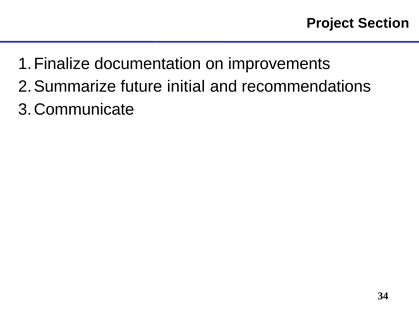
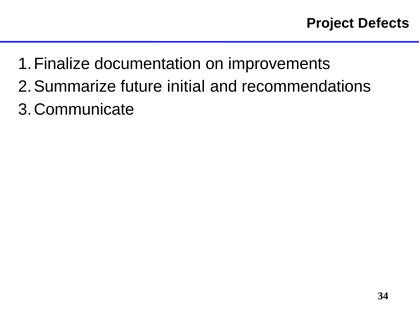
Section: Section -> Defects (384, 23)
